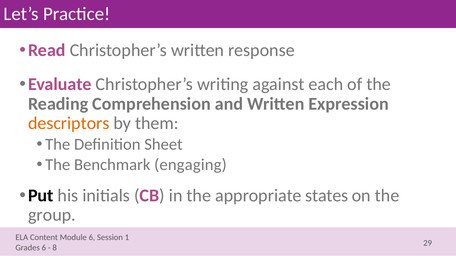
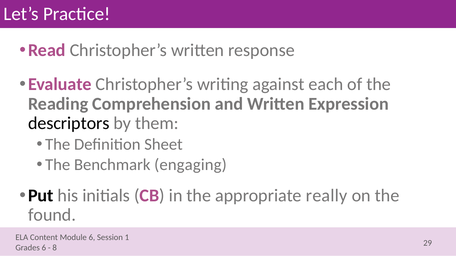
descriptors colour: orange -> black (69, 123)
states: states -> really (327, 196)
group: group -> found (52, 215)
